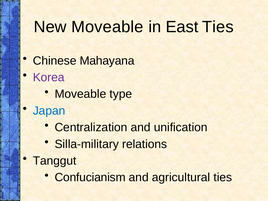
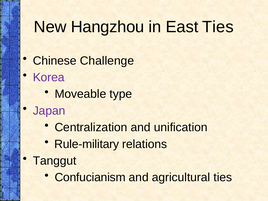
New Moveable: Moveable -> Hangzhou (108, 27)
Mahayana: Mahayana -> Challenge (107, 61)
Japan colour: blue -> purple (49, 111)
Silla-military: Silla-military -> Rule-military (87, 144)
